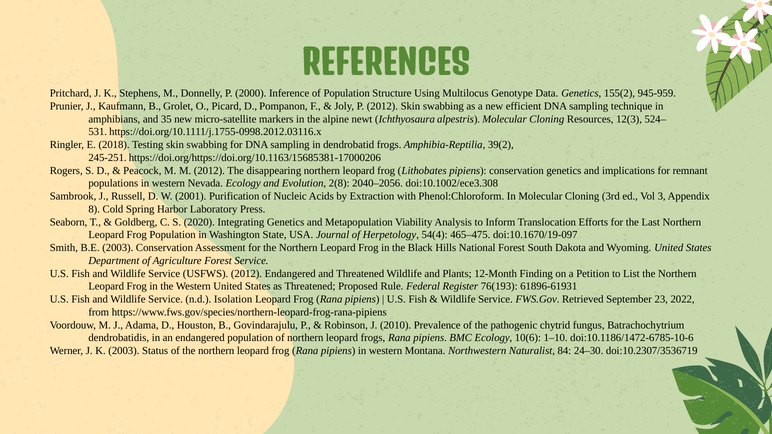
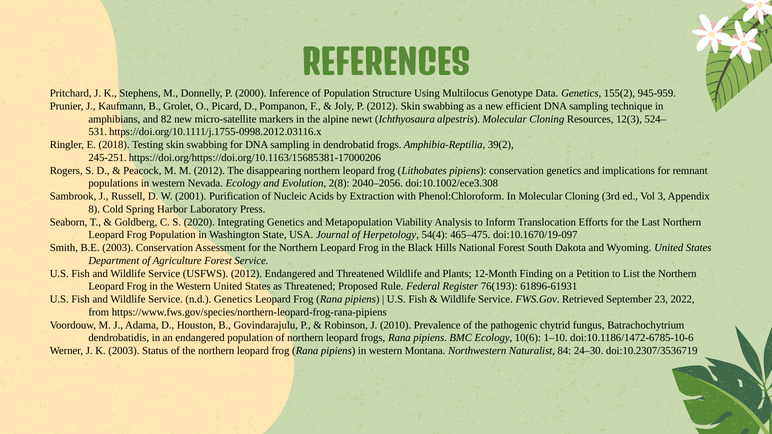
35: 35 -> 82 (166, 119)
n.d Isolation: Isolation -> Genetics (233, 299)
